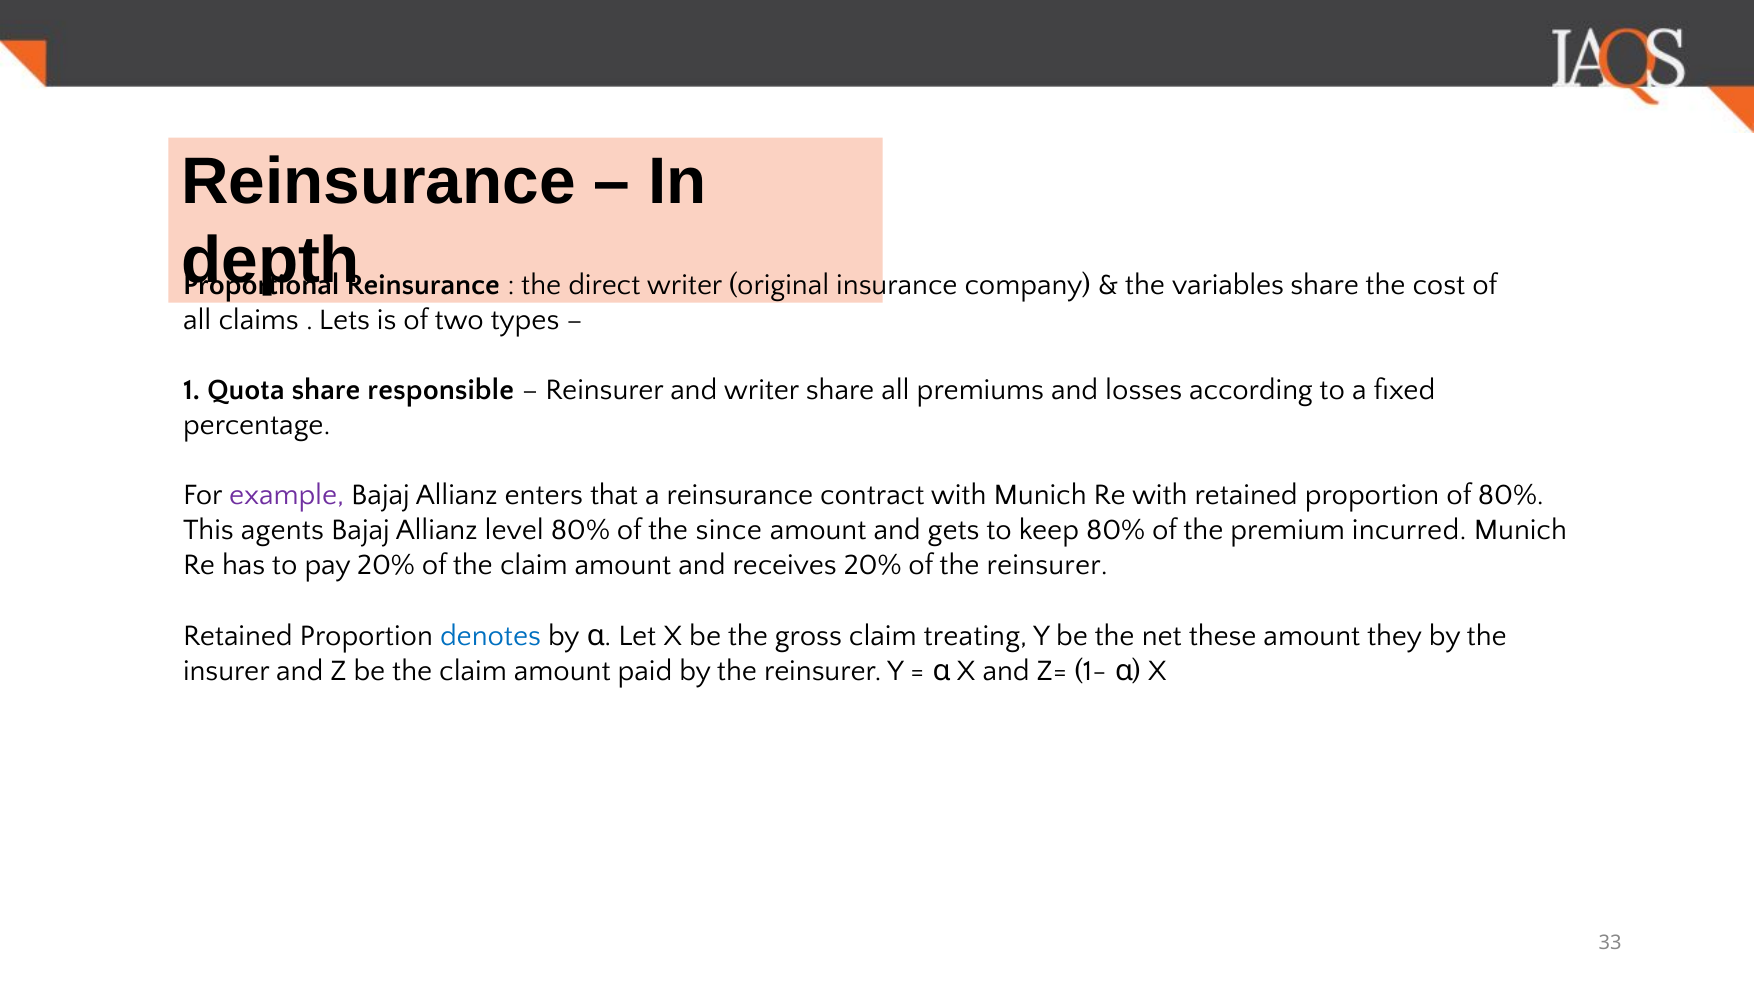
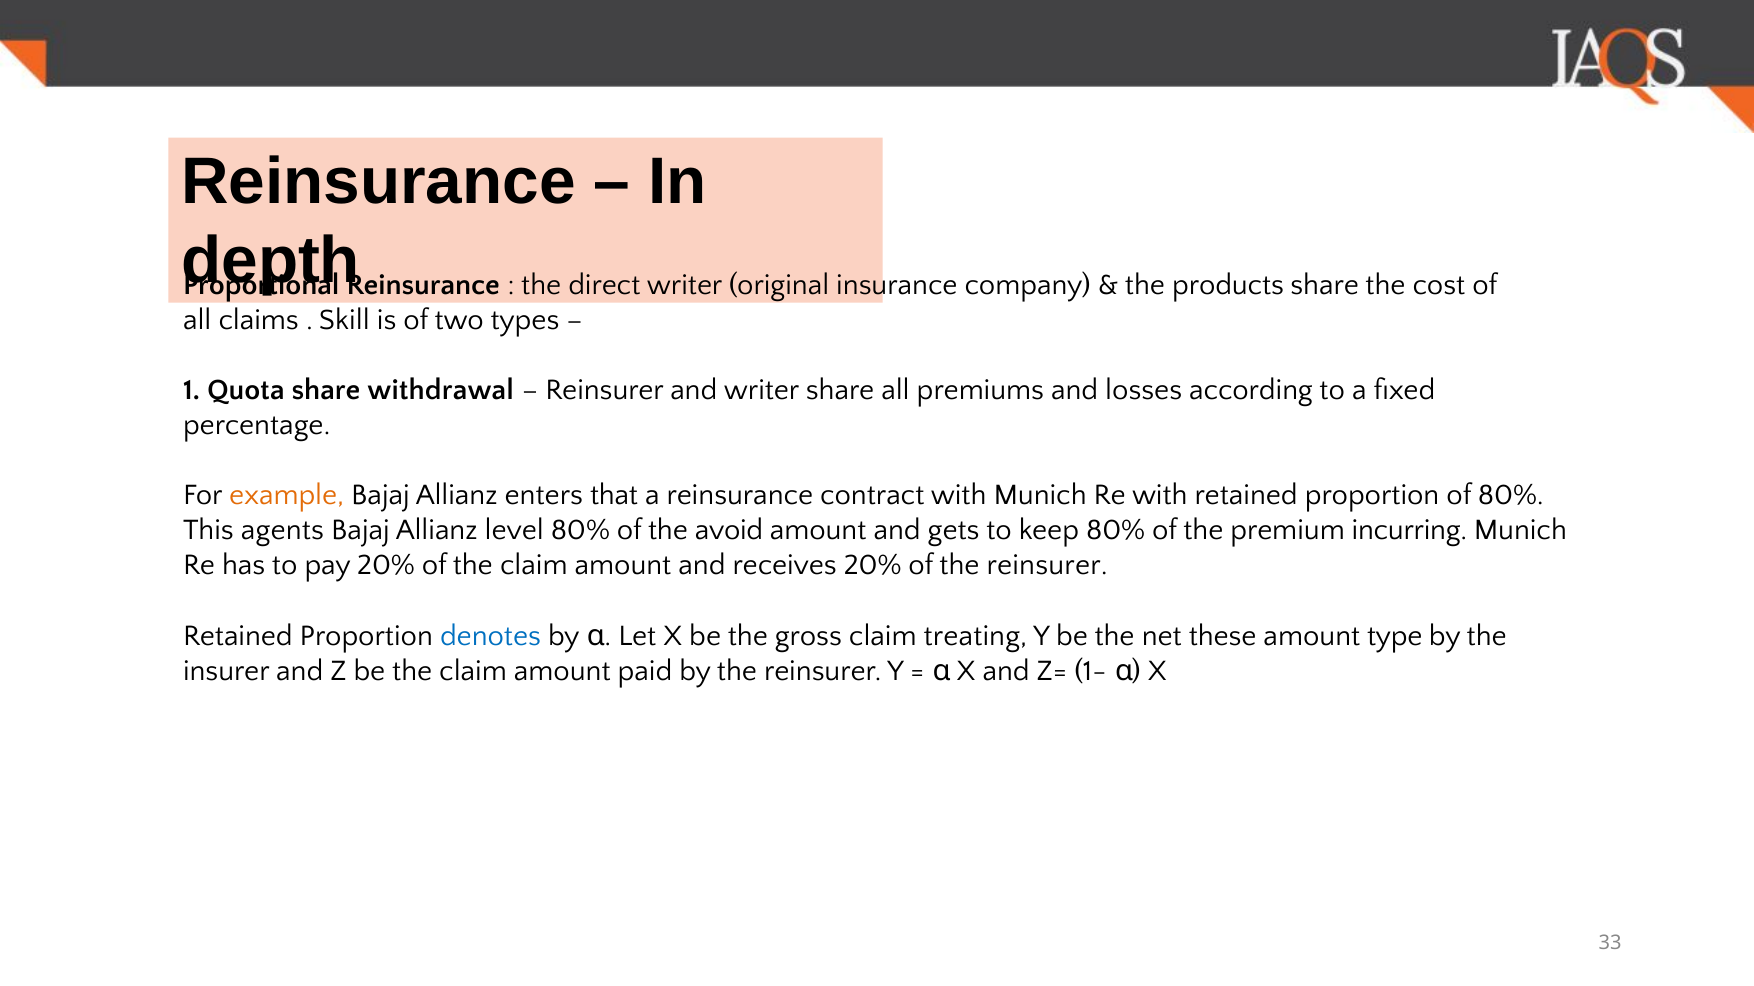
variables: variables -> products (1228, 285)
Lets: Lets -> Skill (344, 320)
responsible: responsible -> withdrawal (441, 390)
example colour: purple -> orange (287, 495)
since: since -> avoid (729, 530)
incurred: incurred -> incurring (1409, 530)
they: they -> type (1395, 636)
